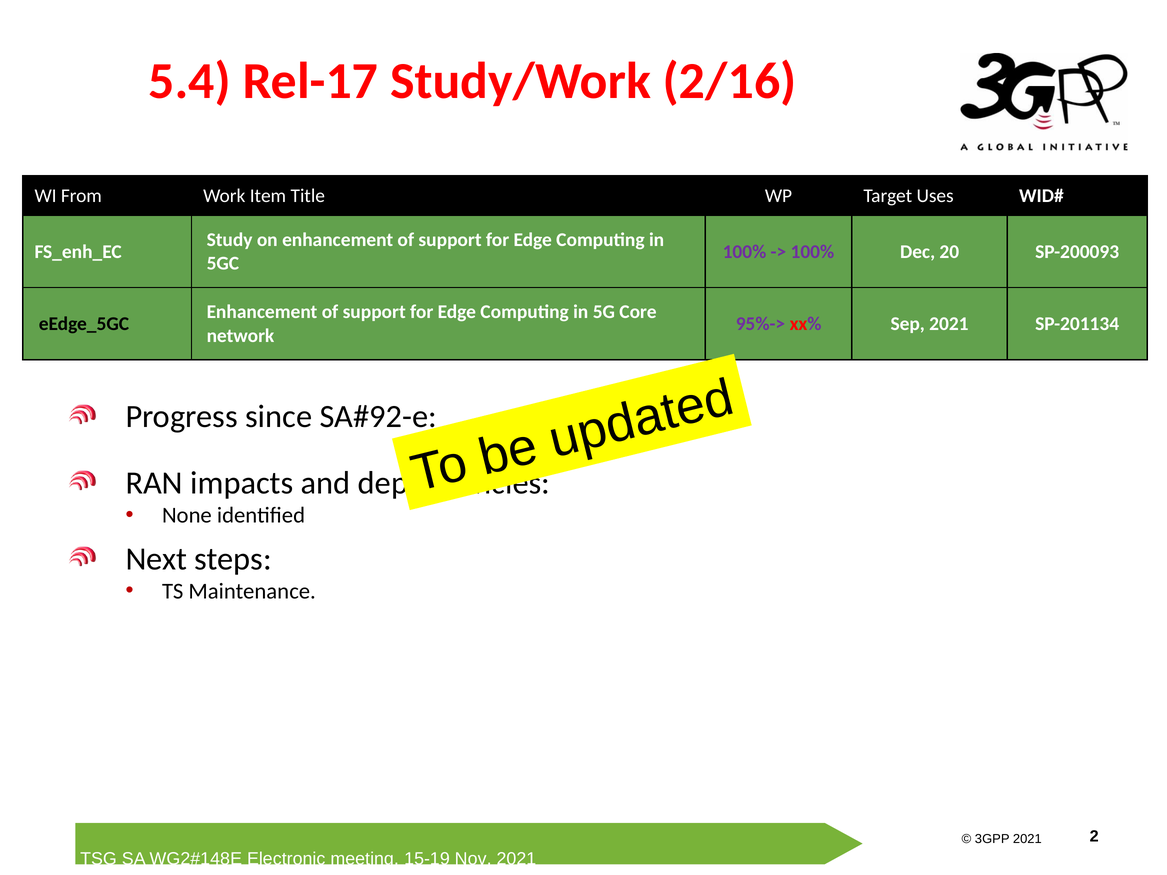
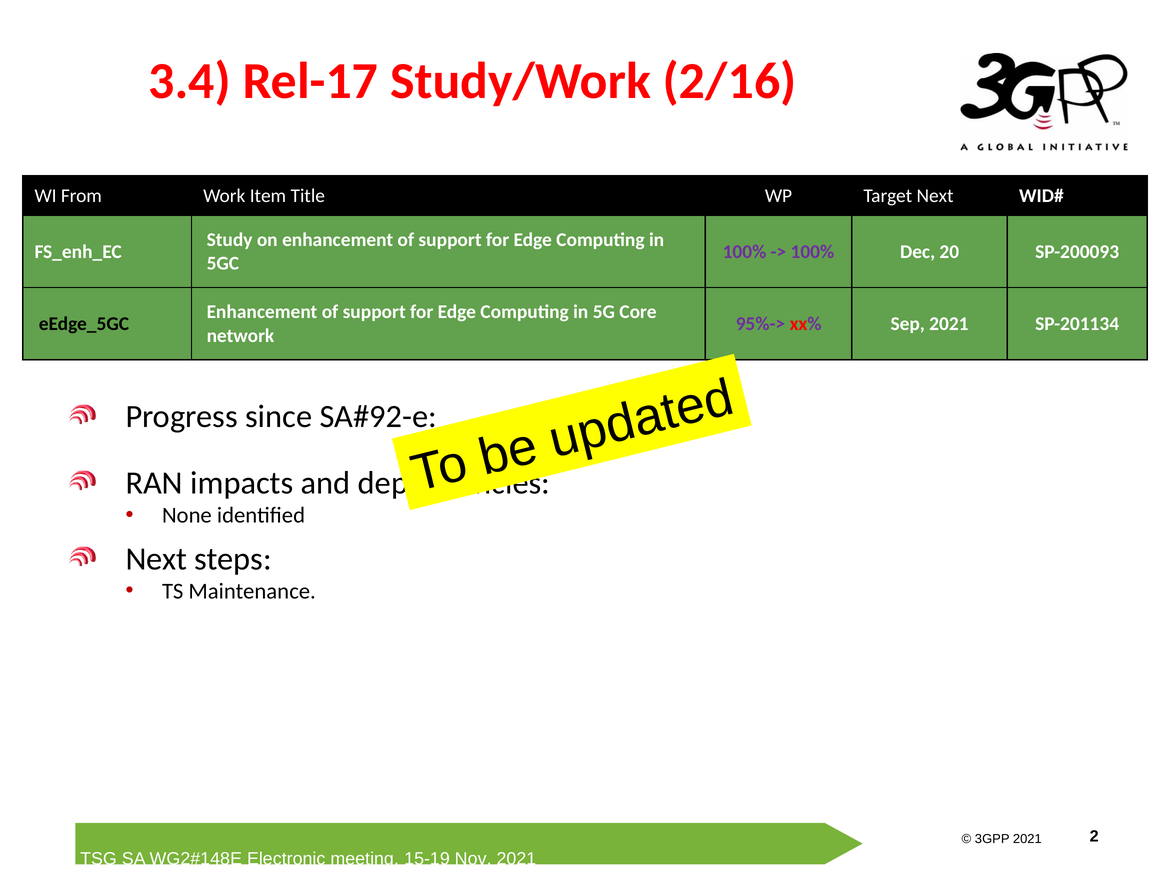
5.4: 5.4 -> 3.4 (190, 81)
Target Uses: Uses -> Next (935, 196)
